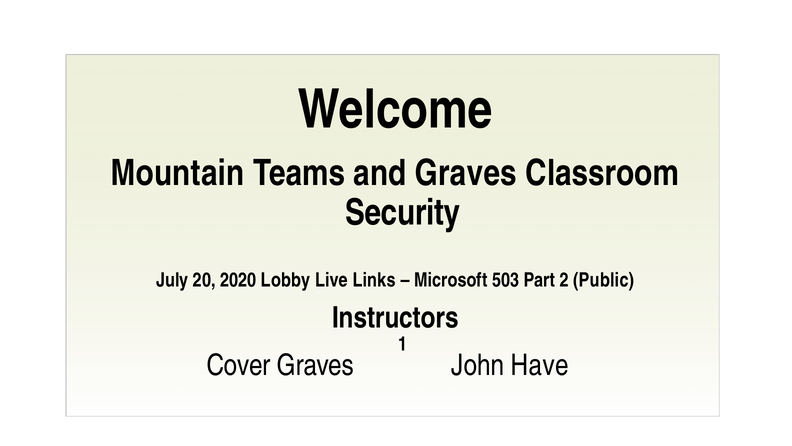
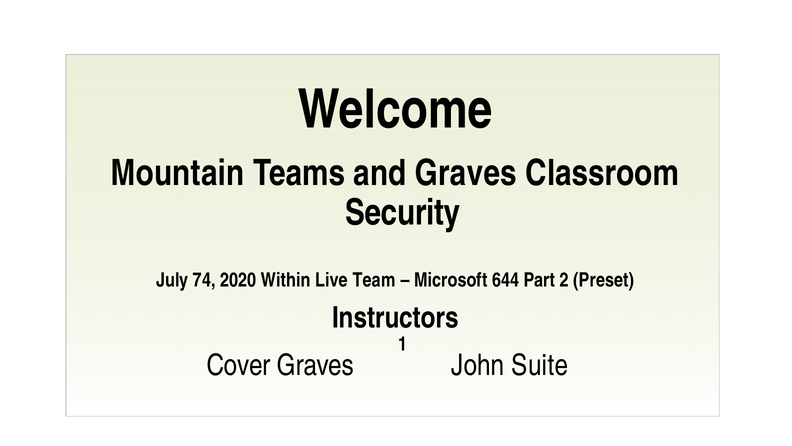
20: 20 -> 74 (204, 280)
Lobby: Lobby -> Within (286, 280)
Links: Links -> Team (374, 280)
503: 503 -> 644 (506, 280)
Public: Public -> Preset (604, 280)
Have: Have -> Suite (540, 365)
